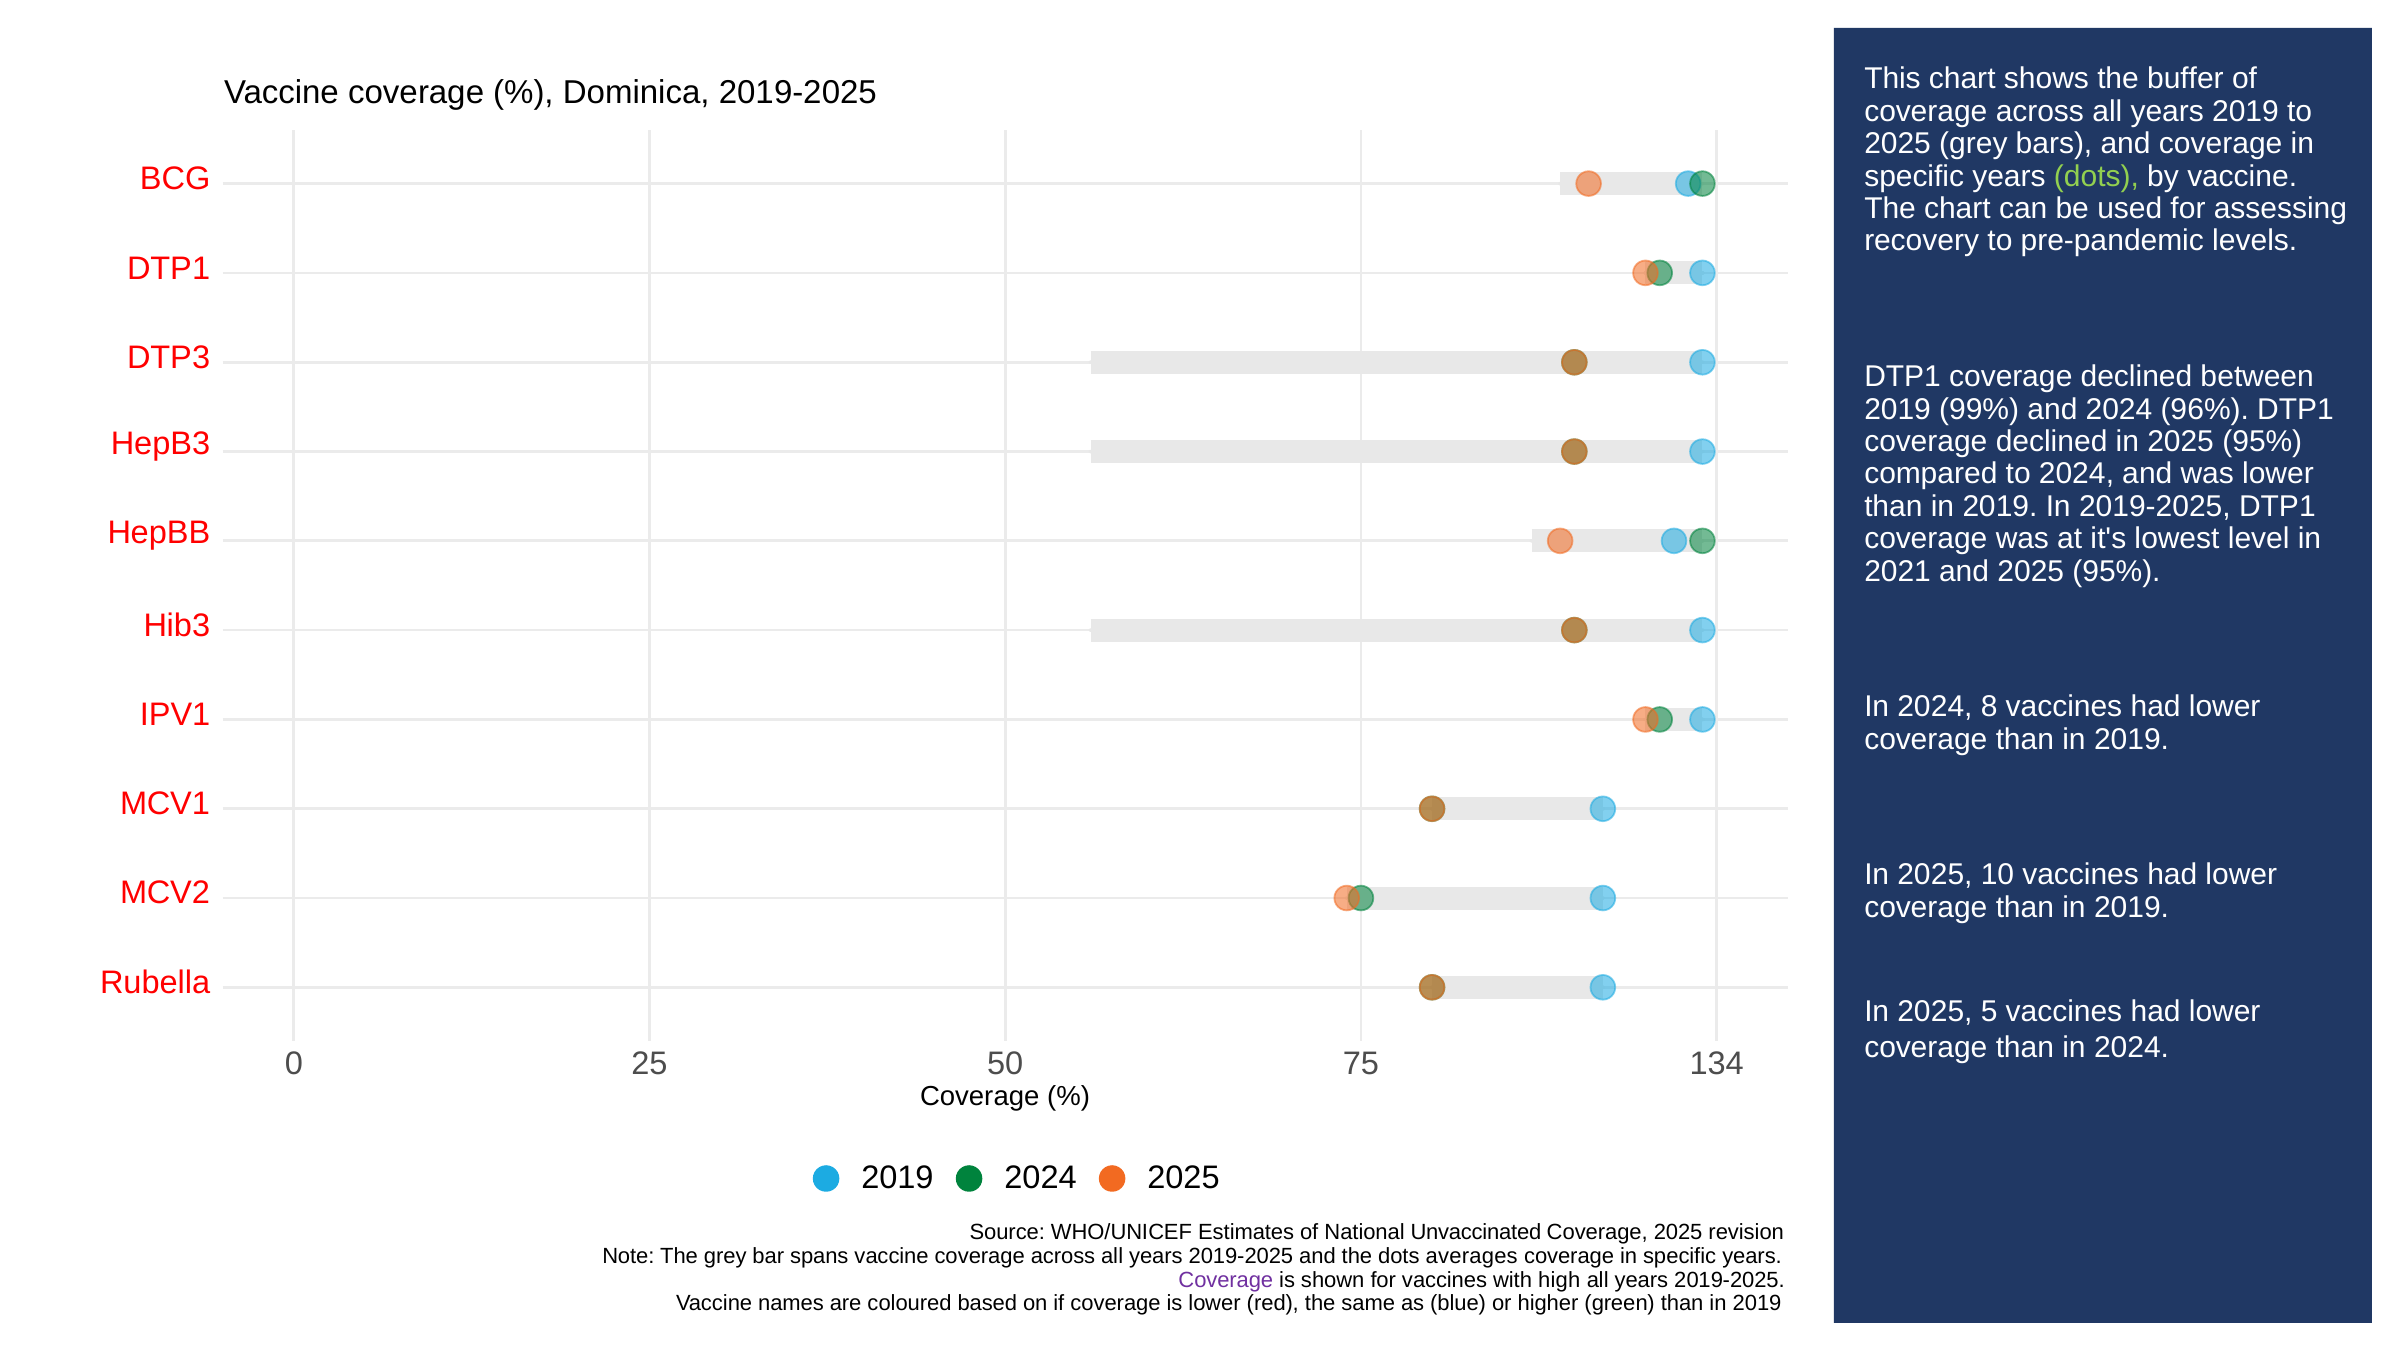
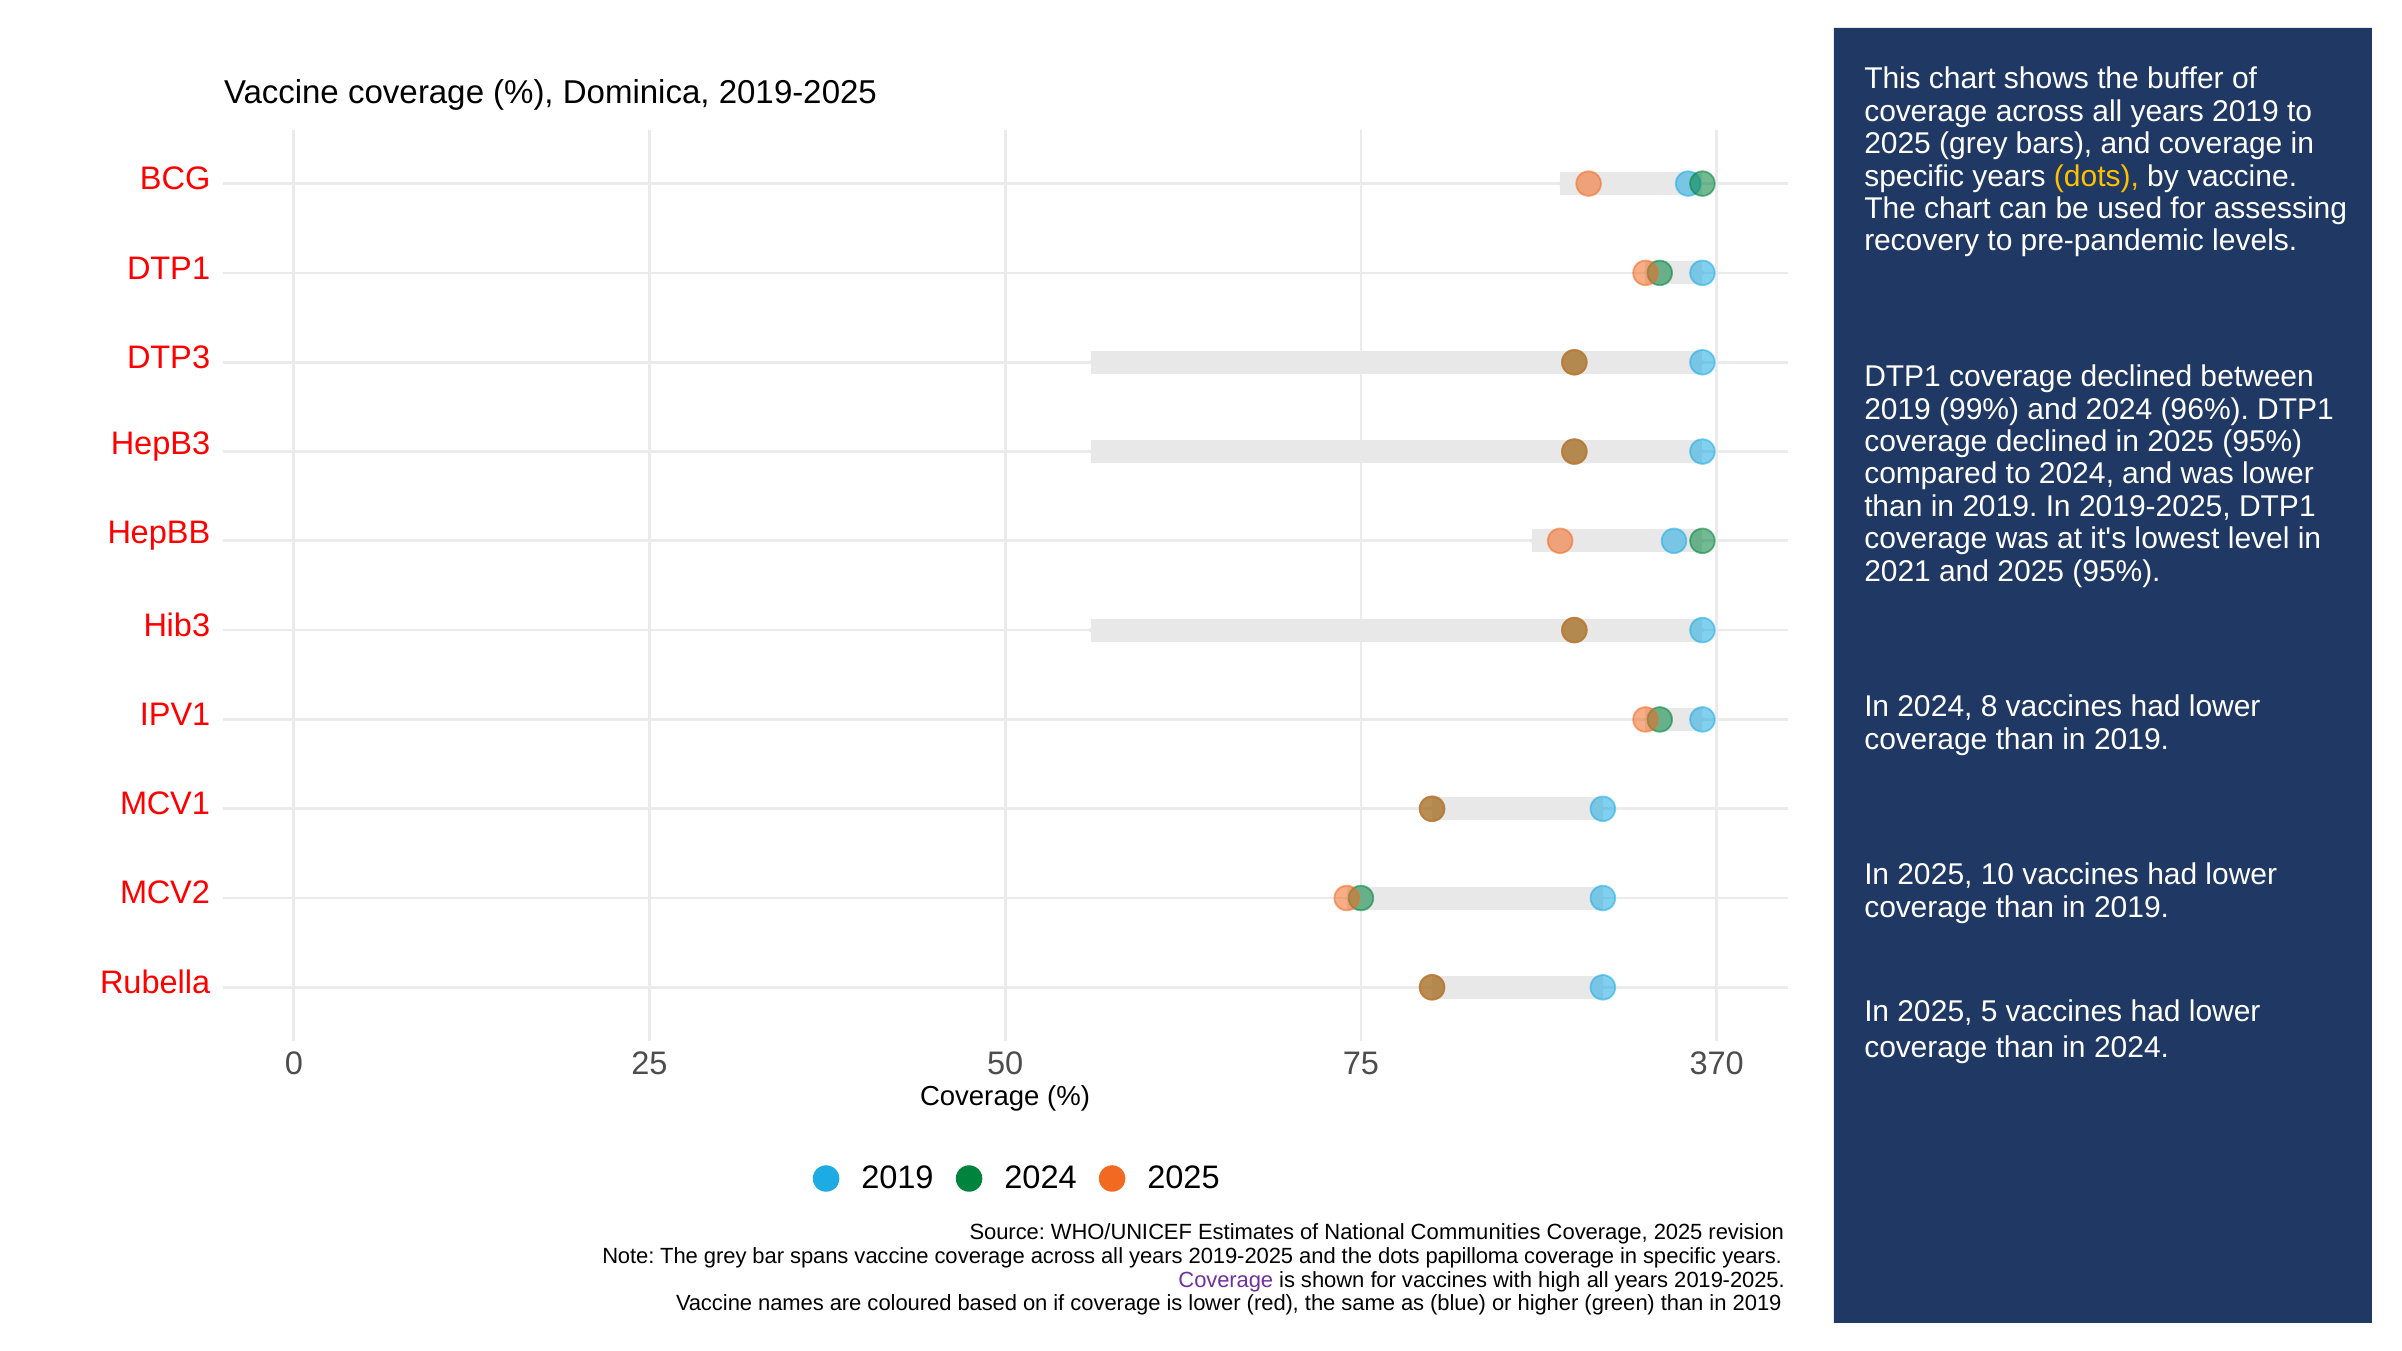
dots colour: light green -> yellow (2096, 176)
134: 134 -> 370 (1717, 1064)
Unvaccinated: Unvaccinated -> Communities (1476, 1232)
averages: averages -> papilloma (1472, 1256)
